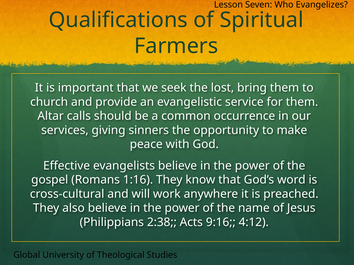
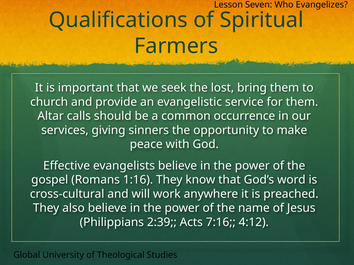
2:38;;: 2:38;; -> 2:39;; (162, 223)
9:16;;: 9:16;; -> 7:16;; (221, 223)
